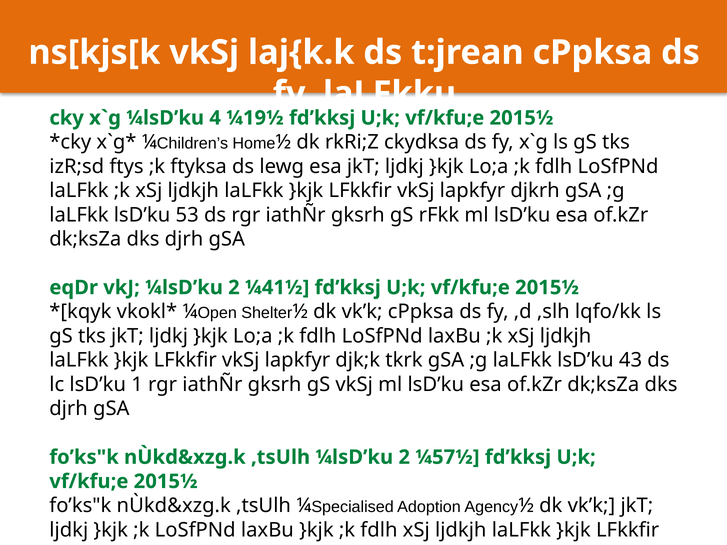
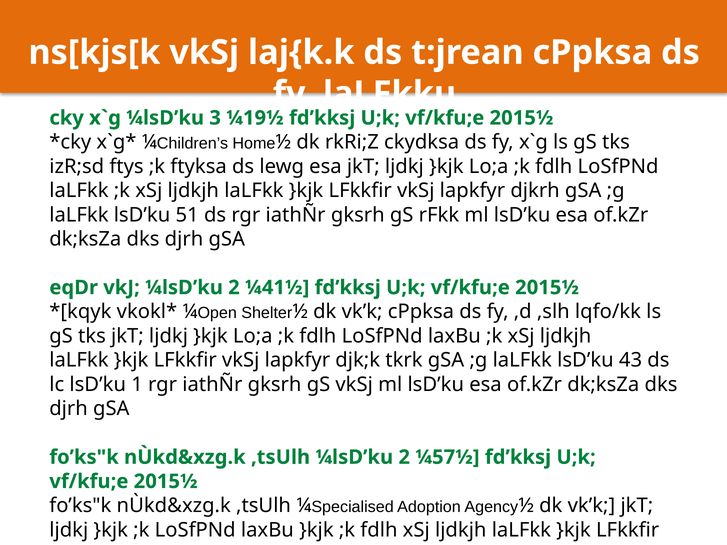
4: 4 -> 3 (215, 118)
53: 53 -> 51 (187, 215)
